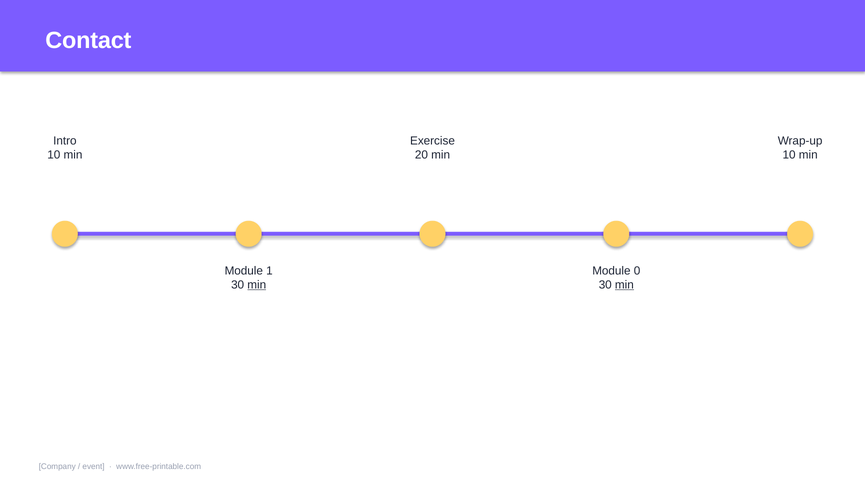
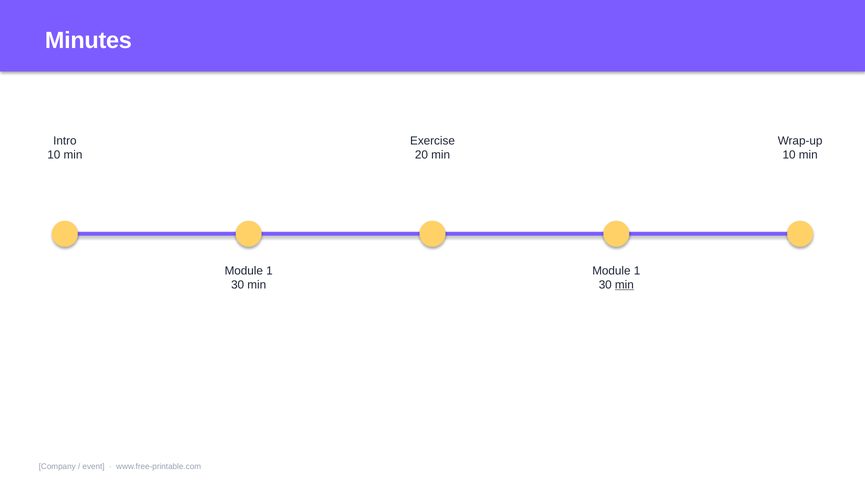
Contact: Contact -> Minutes (88, 41)
0: 0 -> 1 (637, 271)
min underline: present -> none (257, 285)
